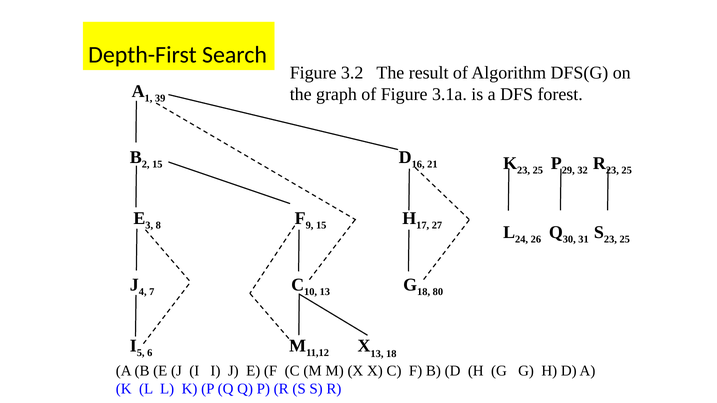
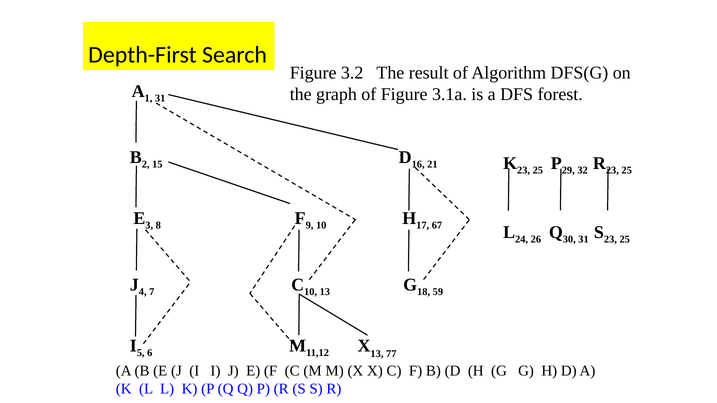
39: 39 -> 31 (160, 98)
15: 15 -> 10 (321, 225)
27: 27 -> 67 (437, 225)
80: 80 -> 59 (438, 292)
13 18: 18 -> 77 (391, 354)
